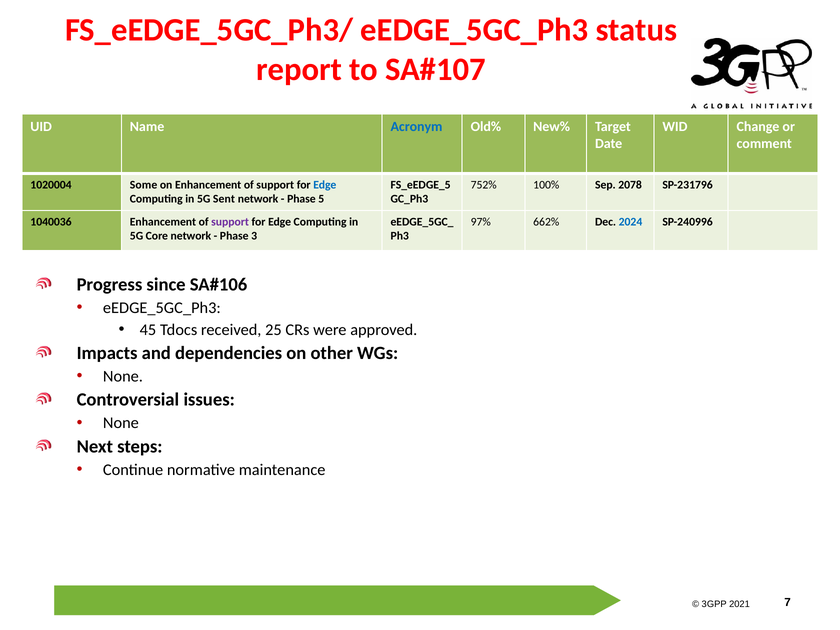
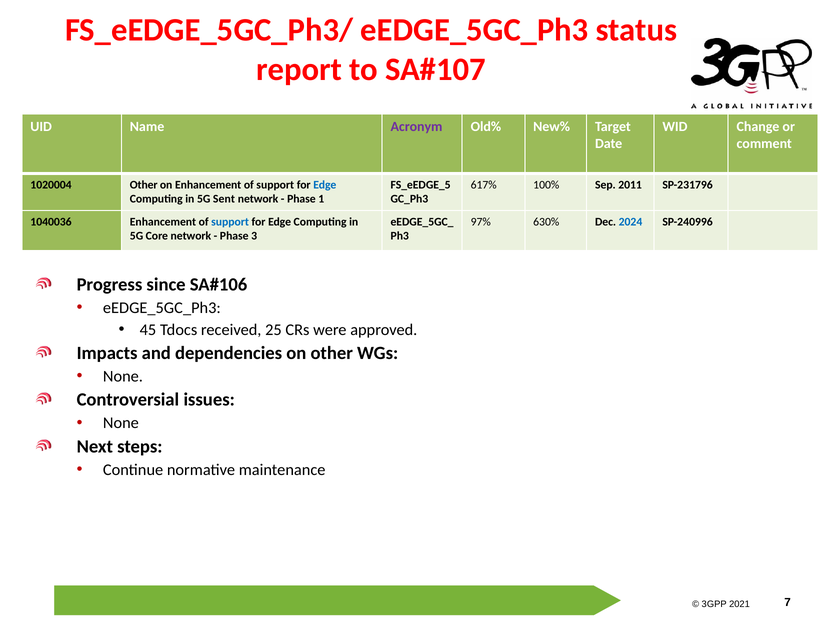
Acronym colour: blue -> purple (417, 127)
1020004 Some: Some -> Other (144, 185)
752%: 752% -> 617% (484, 185)
2078: 2078 -> 2011 (630, 185)
5: 5 -> 1 (321, 199)
support colour: purple -> blue (230, 222)
662%: 662% -> 630% (546, 222)
